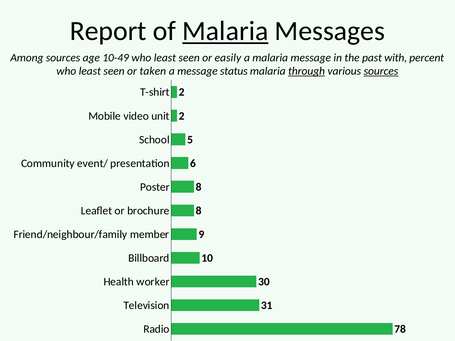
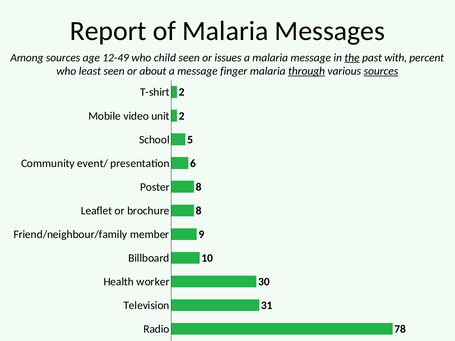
Malaria underline: present -> none (225, 31)
10-49: 10-49 -> 12-49 (116, 58)
least: least -> child (165, 58)
easily: easily -> issues (228, 58)
the underline: none -> present (352, 58)
taken: taken -> about (153, 71)
status: status -> finger (234, 71)
